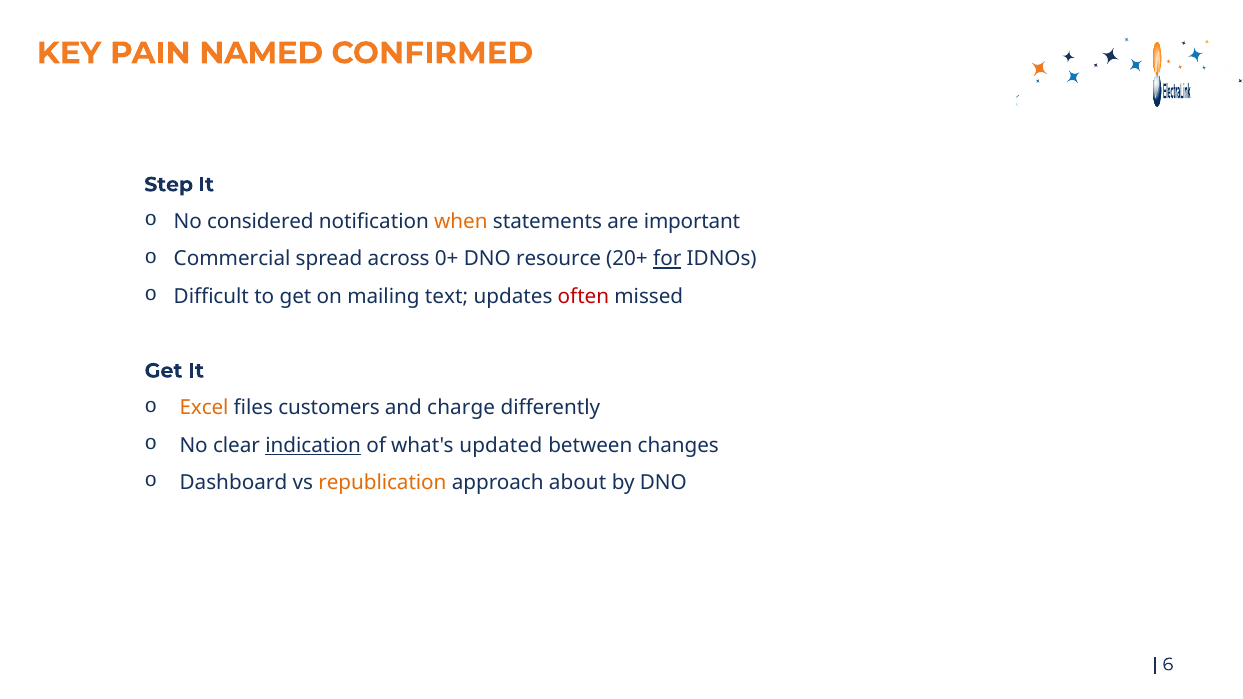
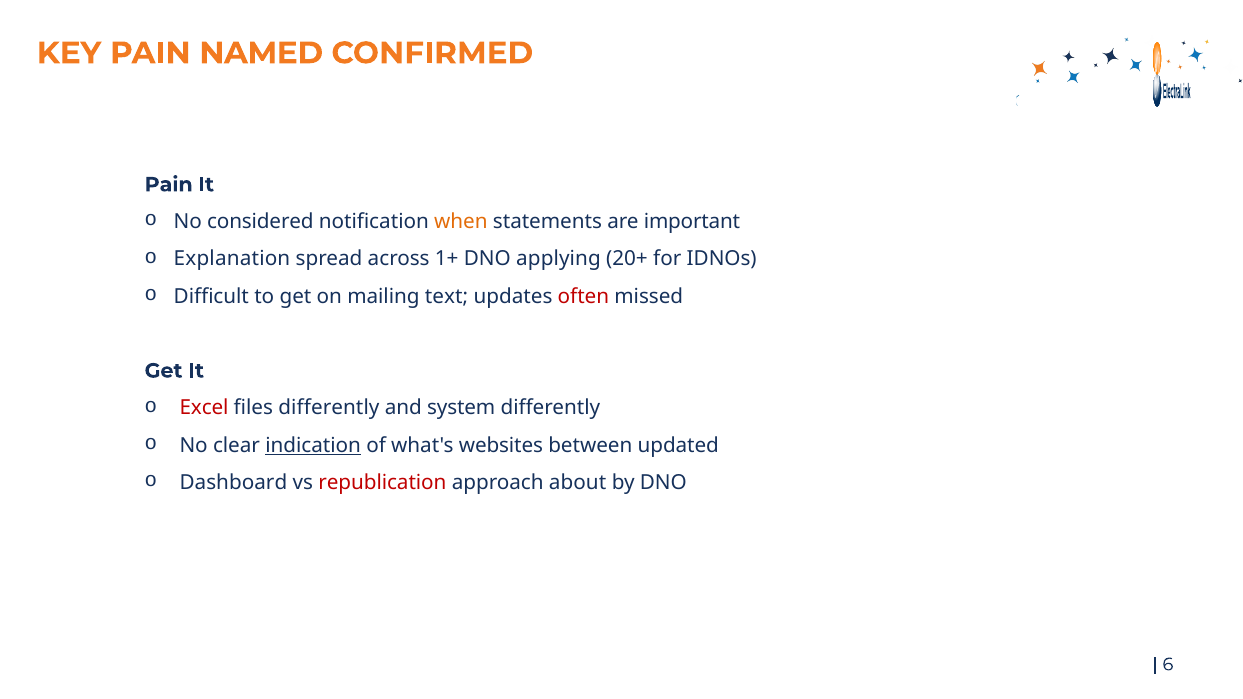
Step: Step -> Pain (169, 185)
Commercial: Commercial -> Explanation (232, 259)
0+: 0+ -> 1+ (447, 259)
resource: resource -> applying (559, 259)
for underline: present -> none (667, 259)
Excel colour: orange -> red (204, 408)
files customers: customers -> differently (329, 408)
charge: charge -> system (461, 408)
updated: updated -> websites (501, 445)
changes: changes -> updated (678, 445)
republication colour: orange -> red (382, 483)
